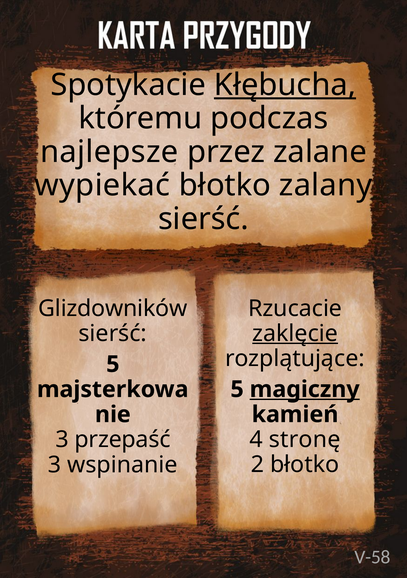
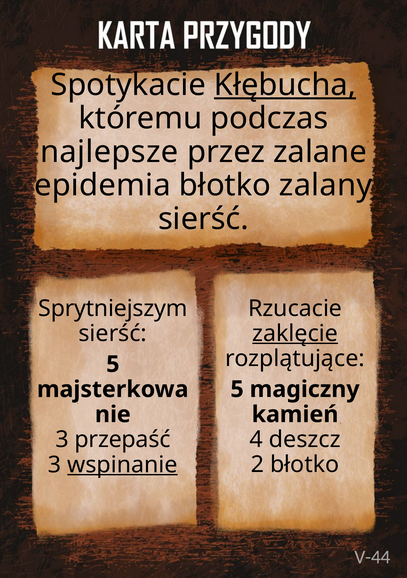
wypiekać: wypiekać -> epidemia (102, 185)
Glizdowników: Glizdowników -> Sprytniejszym (113, 308)
magiczny underline: present -> none (305, 389)
stronę: stronę -> deszcz (305, 440)
wspinanie underline: none -> present (122, 465)
V-58: V-58 -> V-44 (372, 557)
